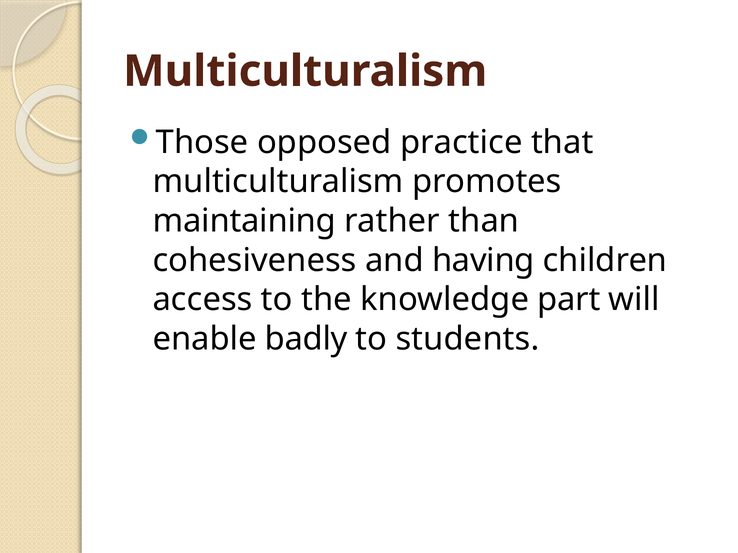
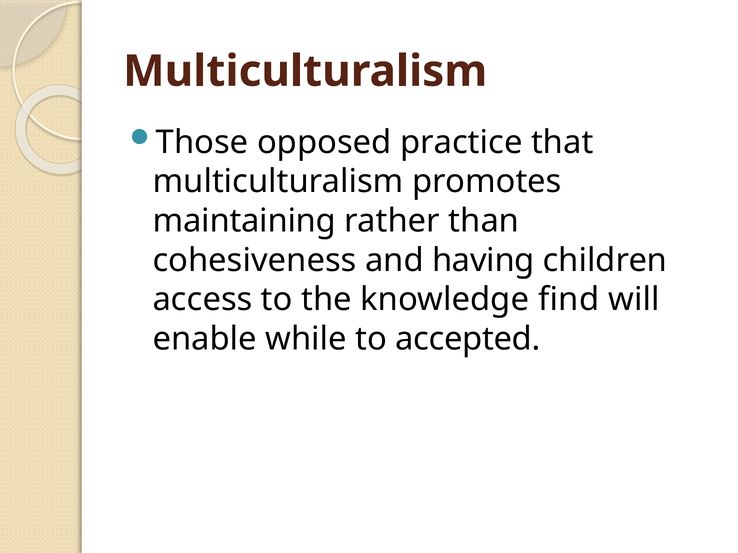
part: part -> find (569, 300)
badly: badly -> while (306, 339)
students: students -> accepted (468, 339)
